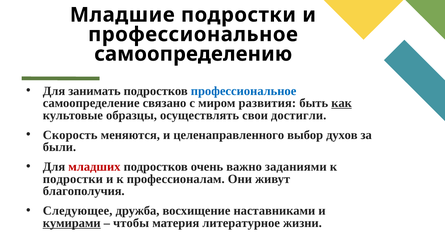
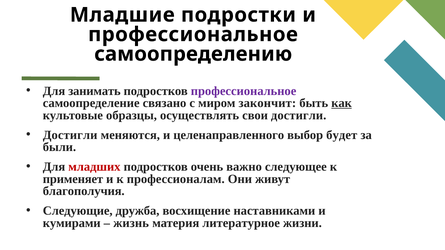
профессиональное colour: blue -> purple (244, 91)
развития: развития -> закончит (267, 103)
Скорость: Скорость -> Достигли (70, 135)
духов: духов -> будет (342, 135)
заданиями: заданиями -> следующее (296, 167)
подростки: подростки -> применяет (73, 179)
Следующее: Следующее -> Следующие (78, 211)
кумирами underline: present -> none (72, 223)
чтобы: чтобы -> жизнь (131, 223)
